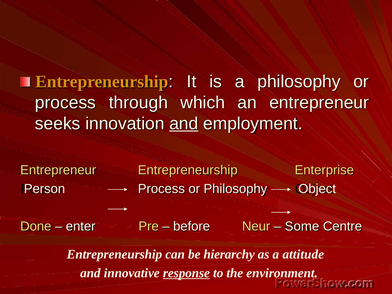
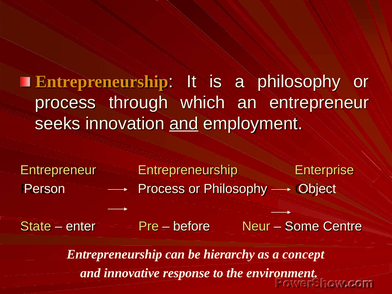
Done: Done -> State (36, 226)
attitude: attitude -> concept (303, 254)
response underline: present -> none (186, 273)
